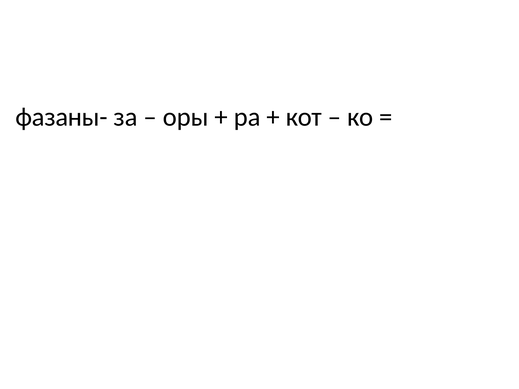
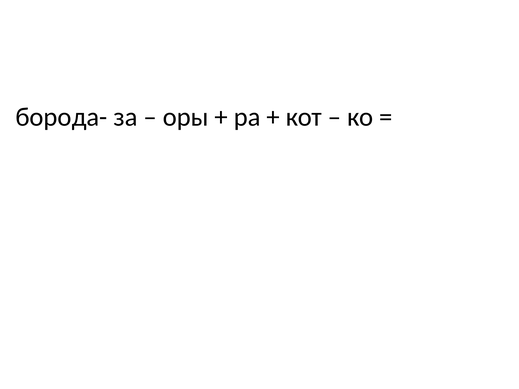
фазаны-: фазаны- -> борода- (61, 117)
